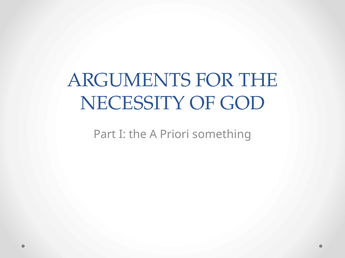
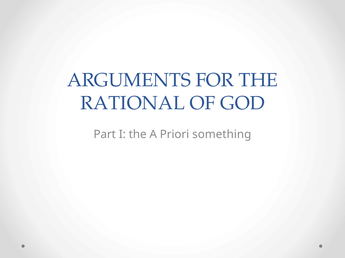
NECESSITY: NECESSITY -> RATIONAL (133, 103)
